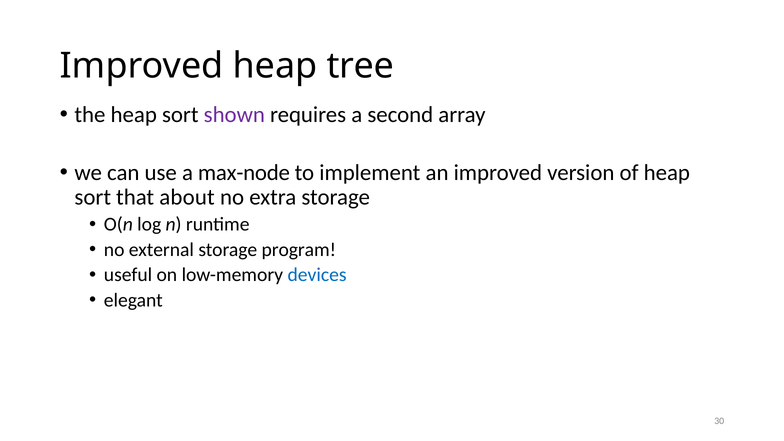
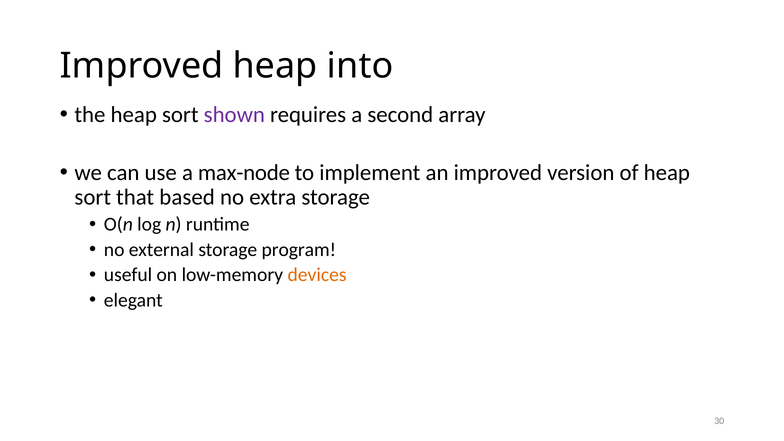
tree: tree -> into (360, 66)
about: about -> based (187, 197)
devices colour: blue -> orange (317, 275)
